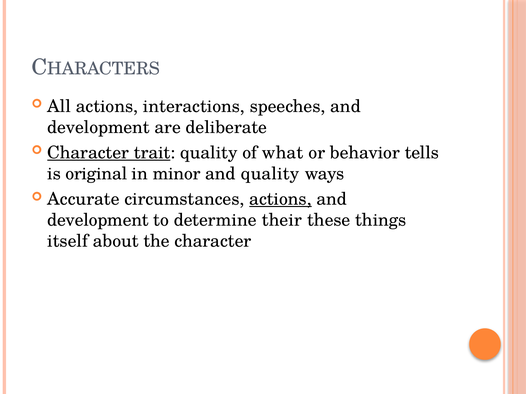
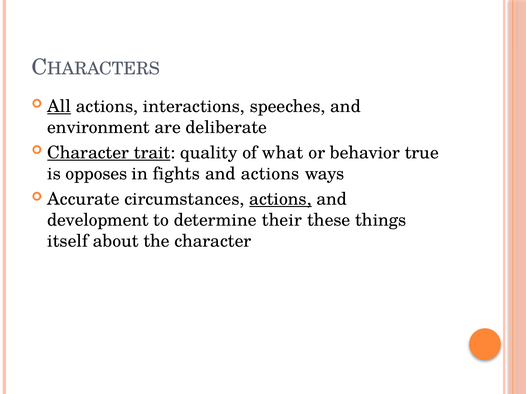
All underline: none -> present (59, 106)
development: development -> environment (99, 127)
tells: tells -> true (422, 153)
original: original -> opposes (96, 174)
minor: minor -> fights (176, 174)
and quality: quality -> actions (270, 174)
